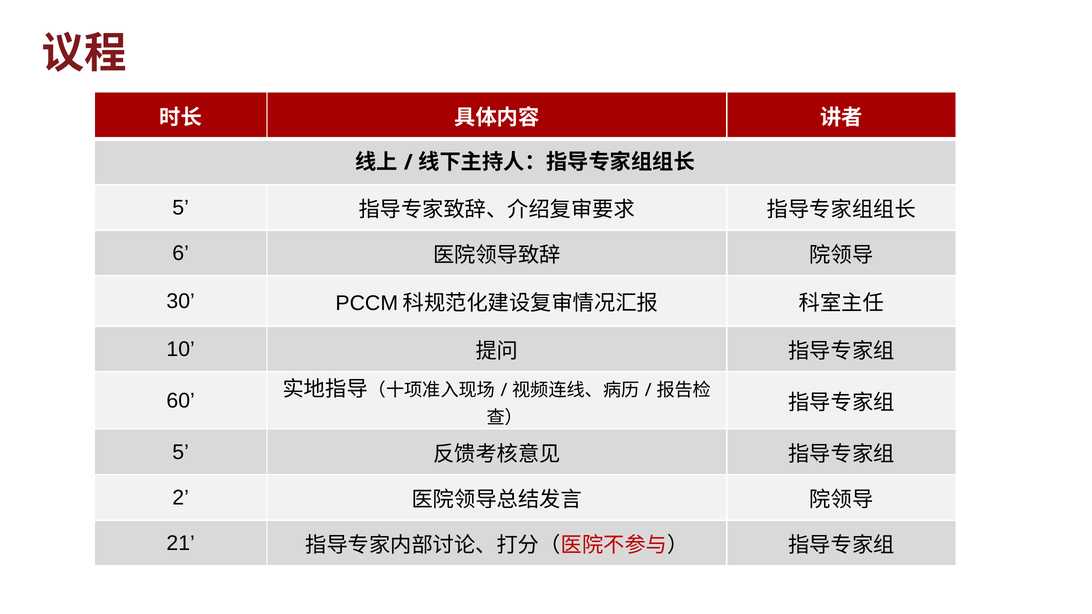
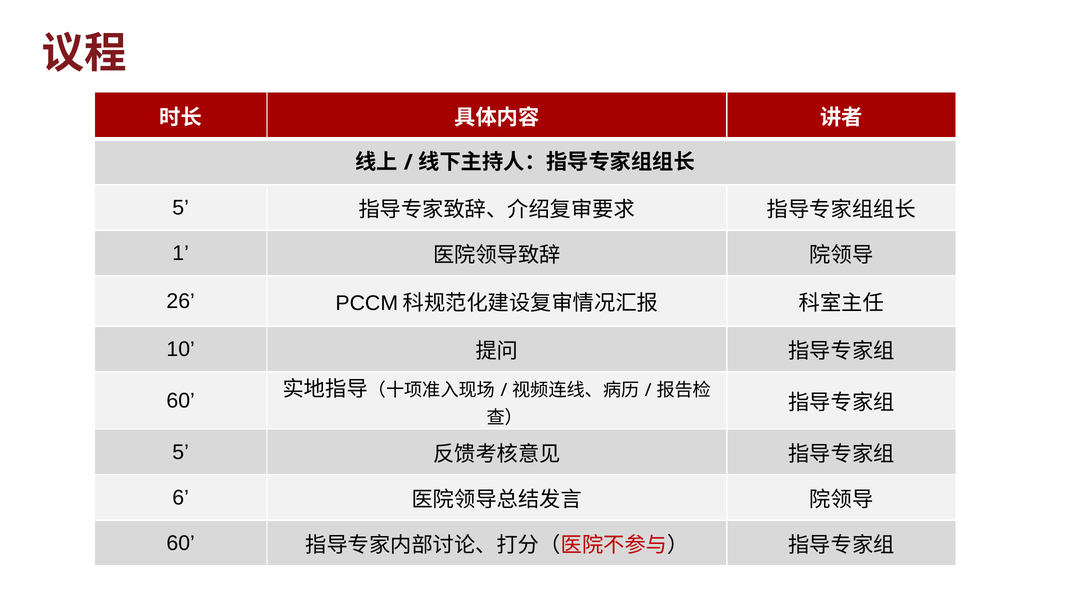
6: 6 -> 1 (181, 254)
30: 30 -> 26 (181, 301)
2: 2 -> 6 (181, 498)
21: 21 -> 60 (181, 544)
